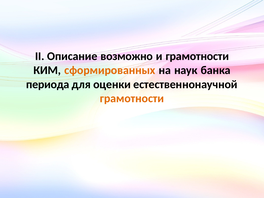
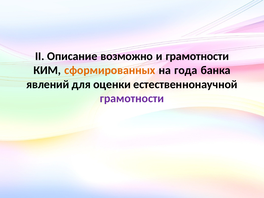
наук: наук -> года (186, 70)
периода: периода -> явлений (48, 84)
грамотности colour: orange -> purple (132, 98)
